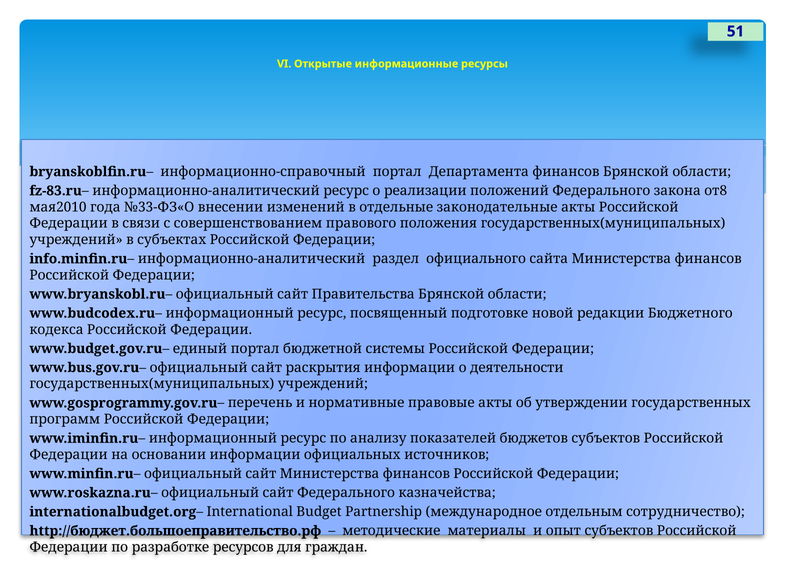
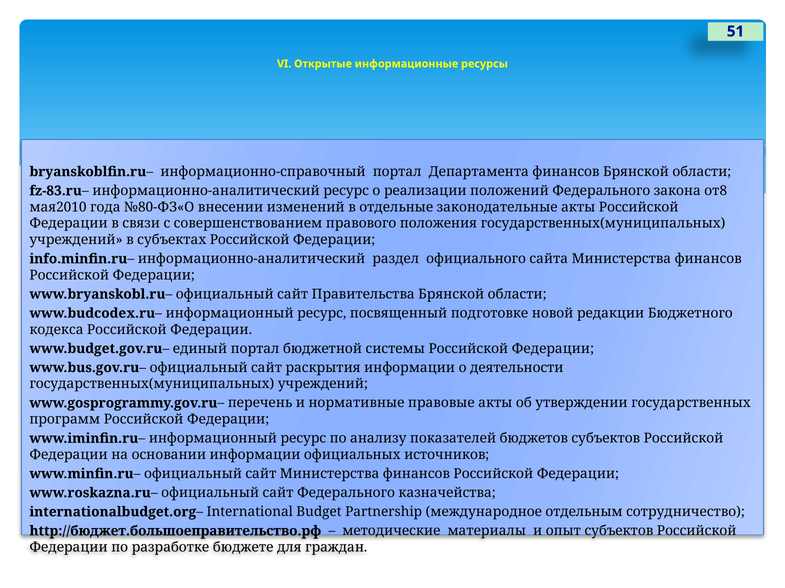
№33-ФЗ«О: №33-ФЗ«О -> №80-ФЗ«О (159, 207)
ресурсов: ресурсов -> бюджете (243, 548)
